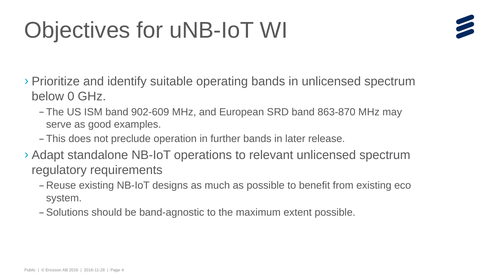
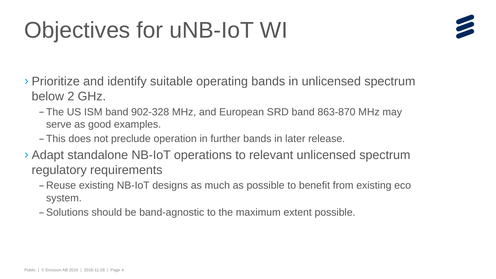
0: 0 -> 2 (71, 96)
902-609: 902-609 -> 902-328 (150, 112)
